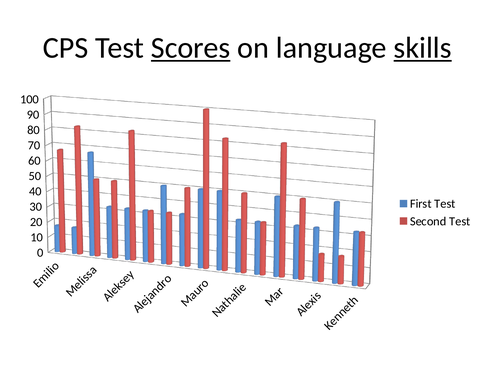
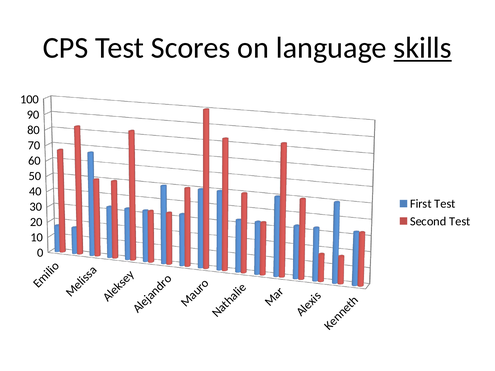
Scores underline: present -> none (191, 48)
